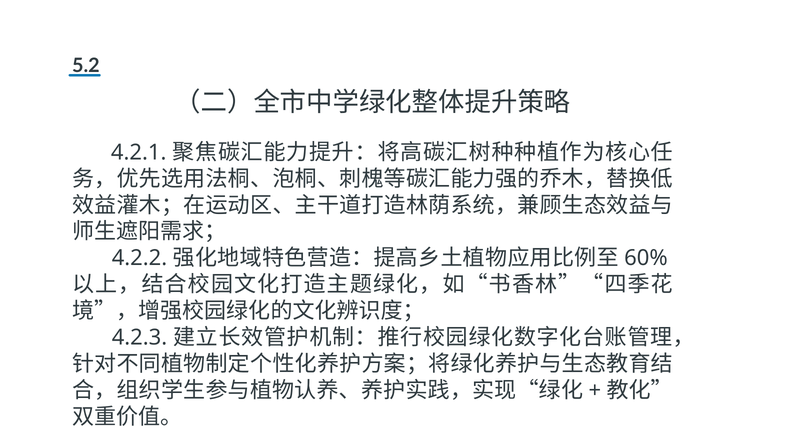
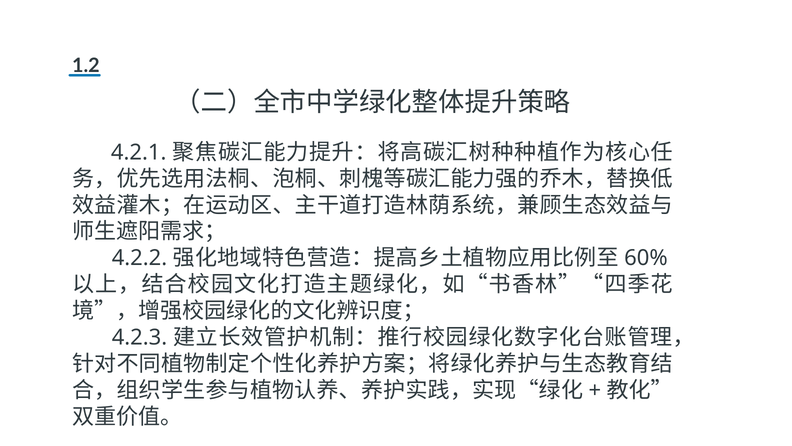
5.2: 5.2 -> 1.2 (86, 66)
